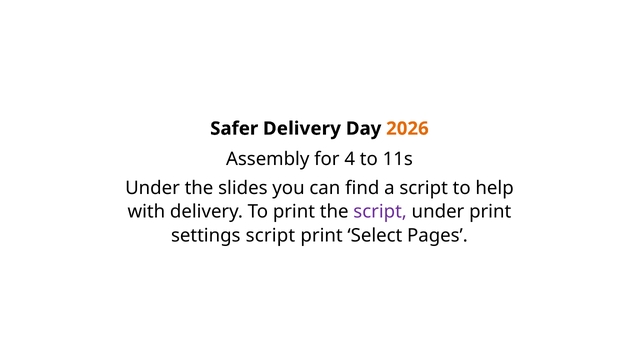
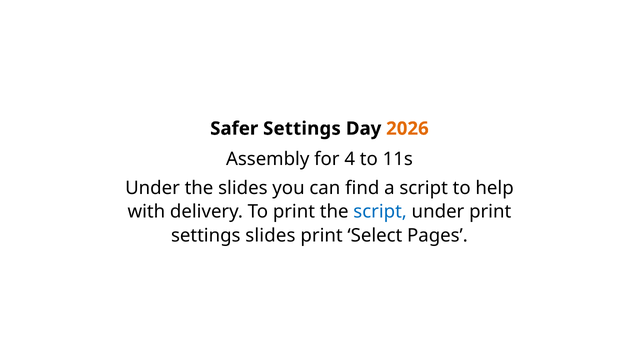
Safer Delivery: Delivery -> Settings (302, 129)
script colour: purple -> blue (380, 212)
settings script: script -> slides (270, 236)
